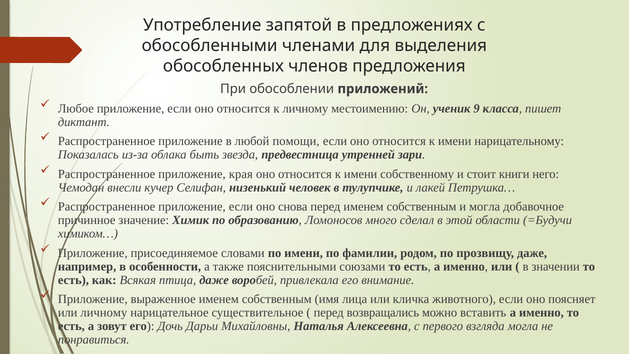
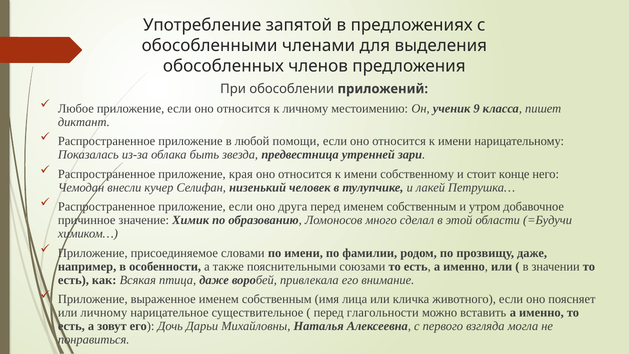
книги: книги -> конце (514, 174)
снова: снова -> друга (293, 207)
и могла: могла -> утром (485, 207)
возвращались: возвращались -> глагольности (383, 313)
